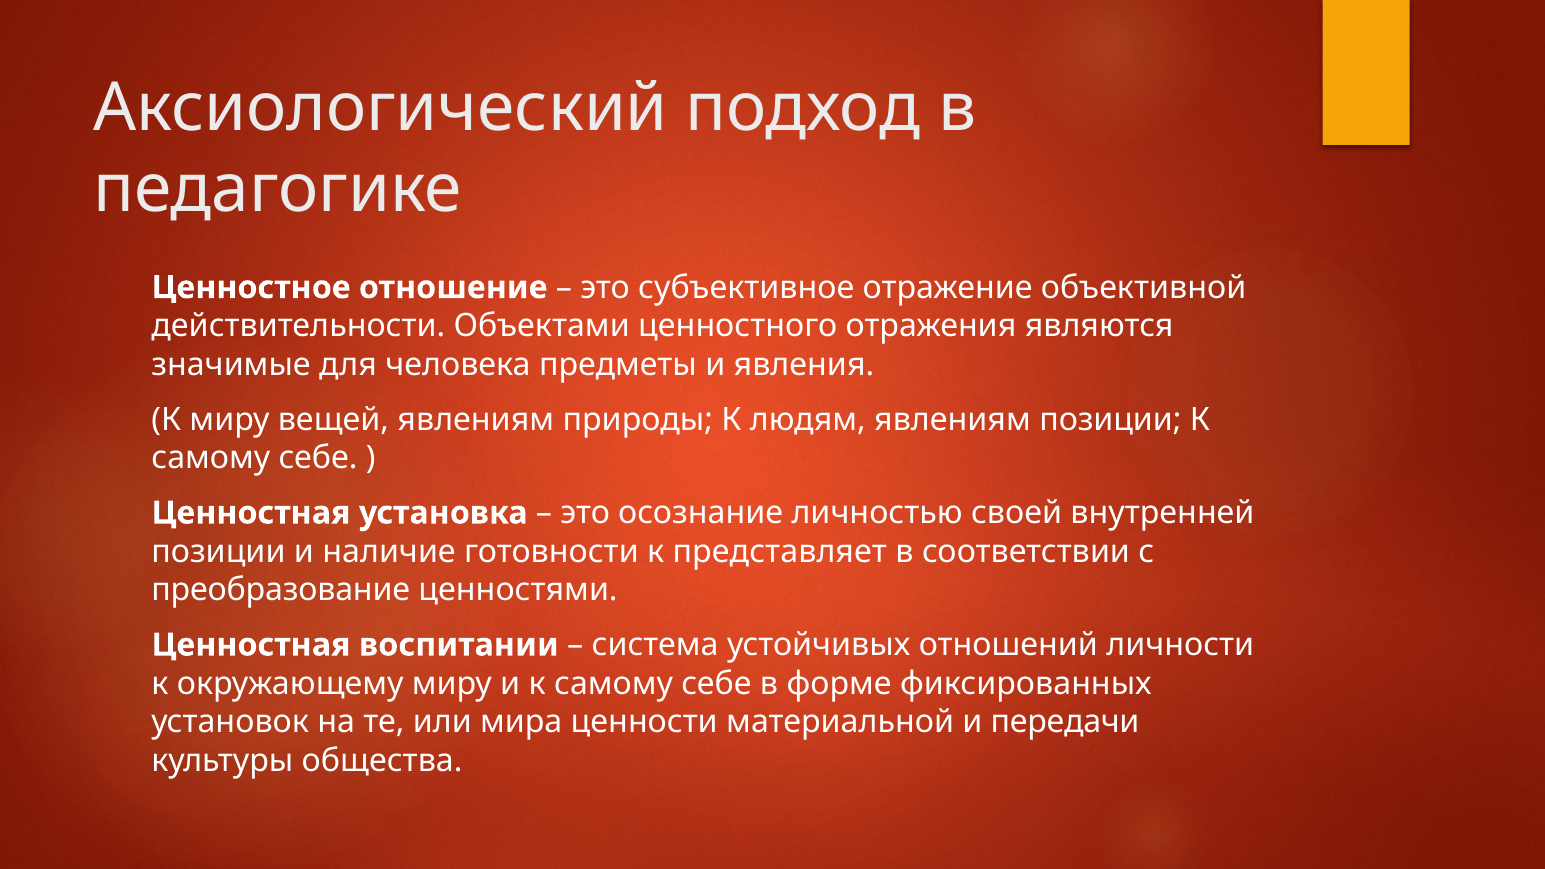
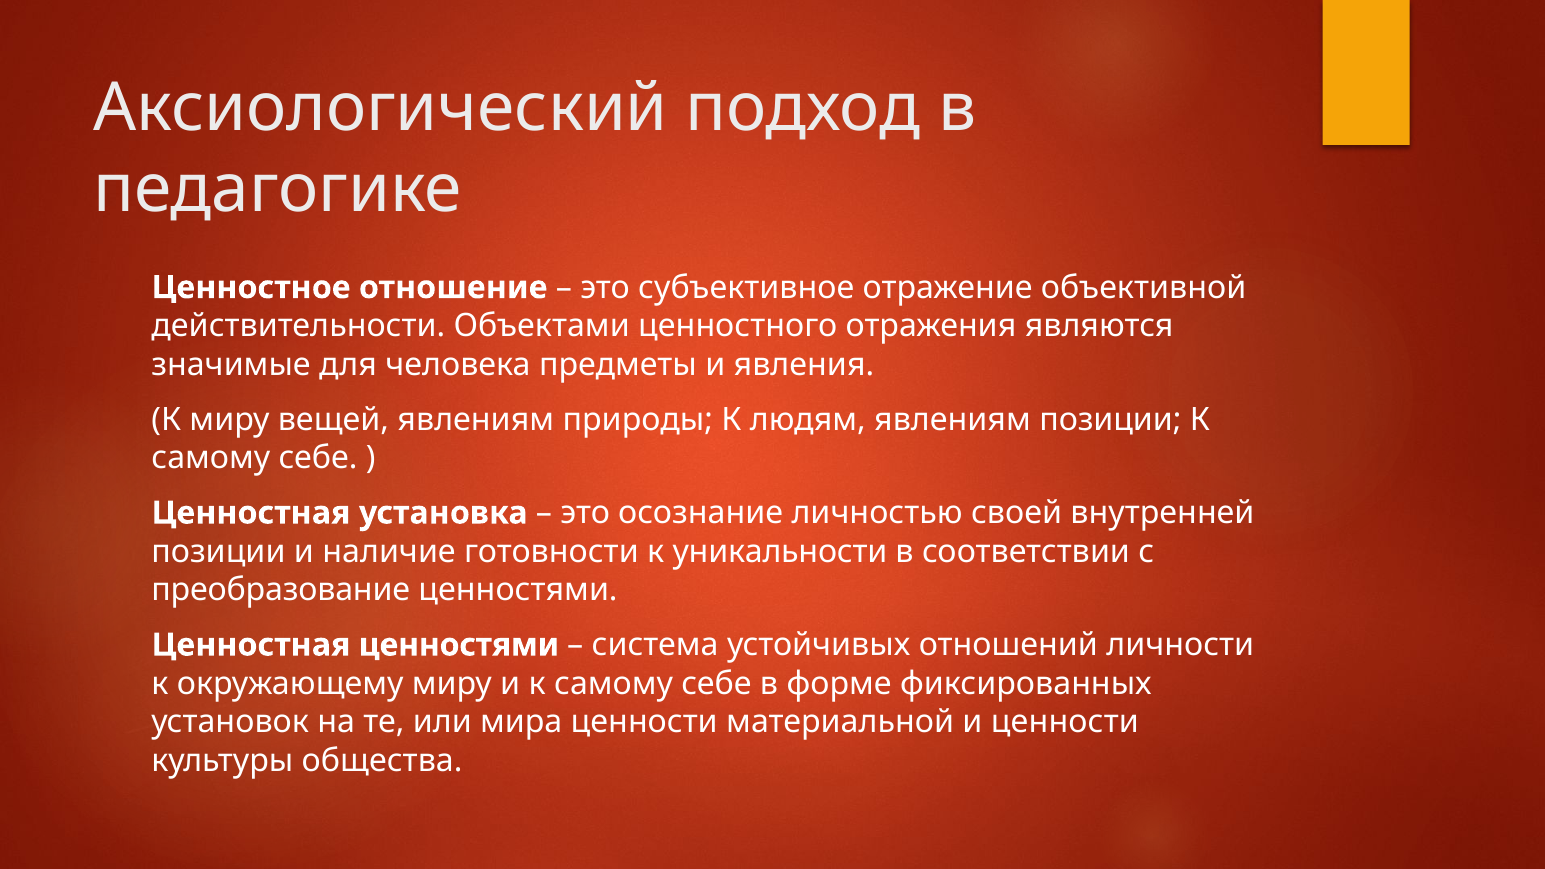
представляет: представляет -> уникальности (780, 552)
Ценностная воспитании: воспитании -> ценностями (459, 645)
и передачи: передачи -> ценности (1065, 722)
